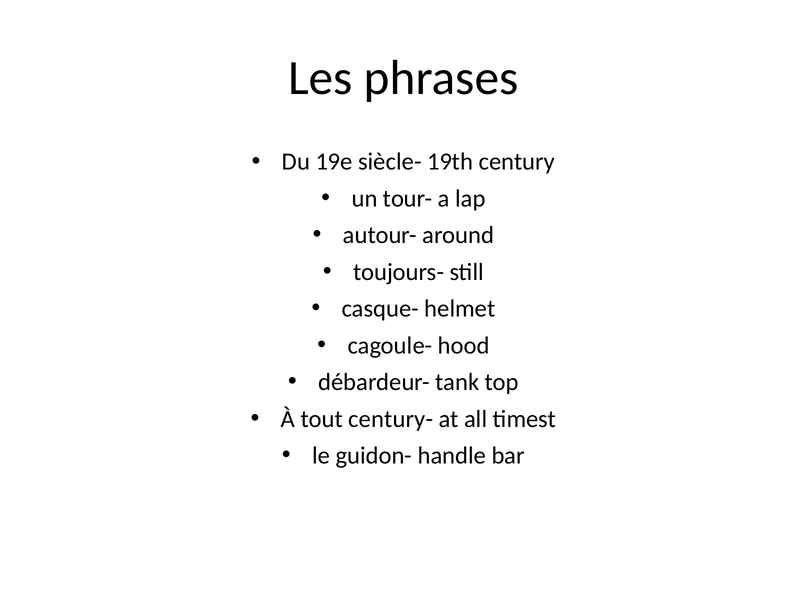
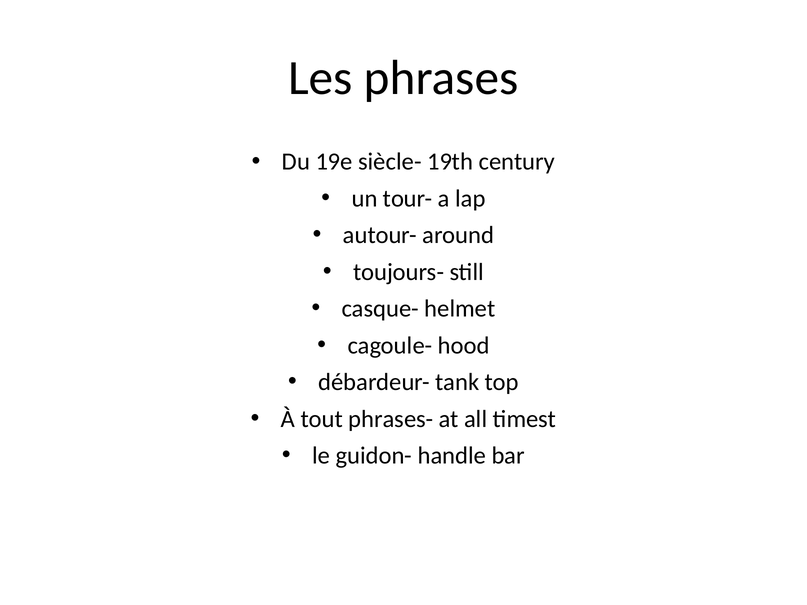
century-: century- -> phrases- (391, 419)
